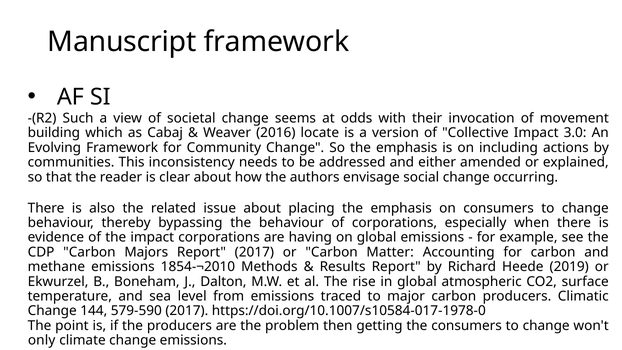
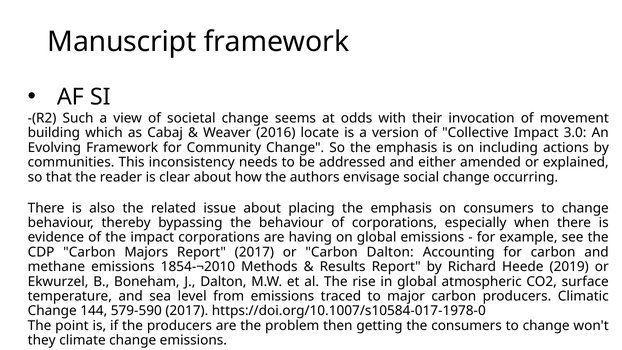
Carbon Matter: Matter -> Dalton (390, 252)
only: only -> they (42, 340)
